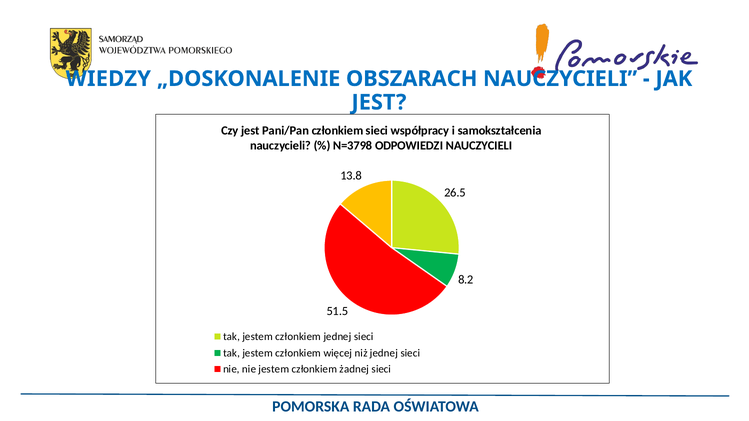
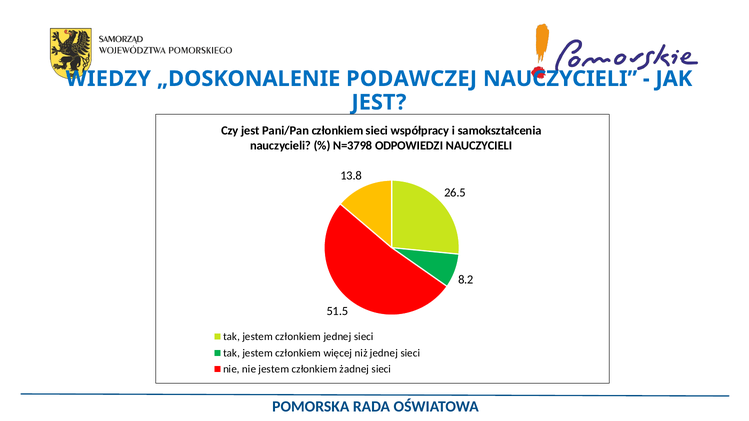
OBSZARACH: OBSZARACH -> PODAWCZEJ (412, 79)
